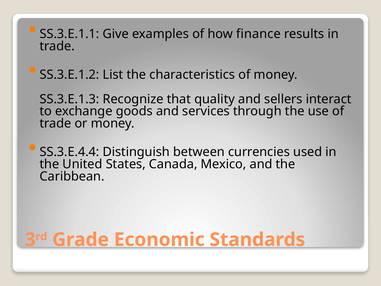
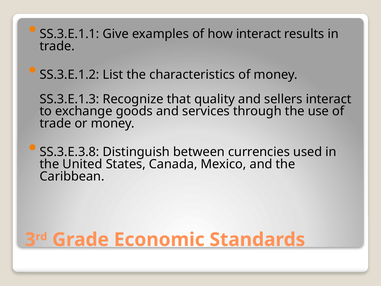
how finance: finance -> interact (259, 34)
SS.3.E.4.4: SS.3.E.4.4 -> SS.3.E.3.8 (69, 152)
